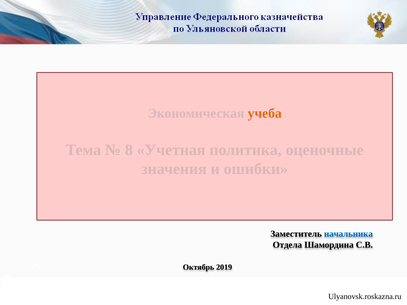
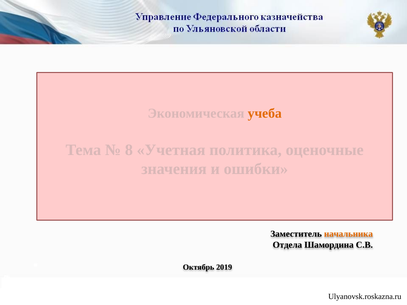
начальника colour: blue -> orange (348, 234)
